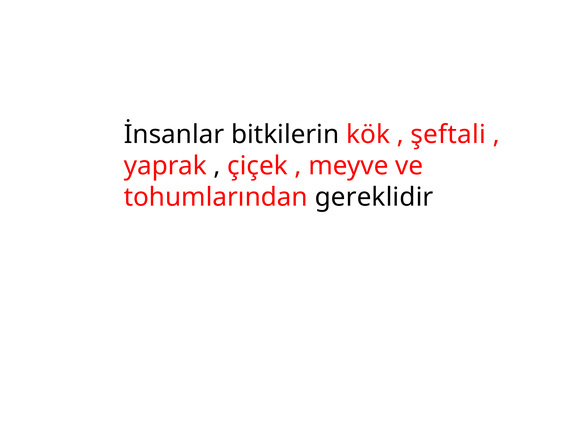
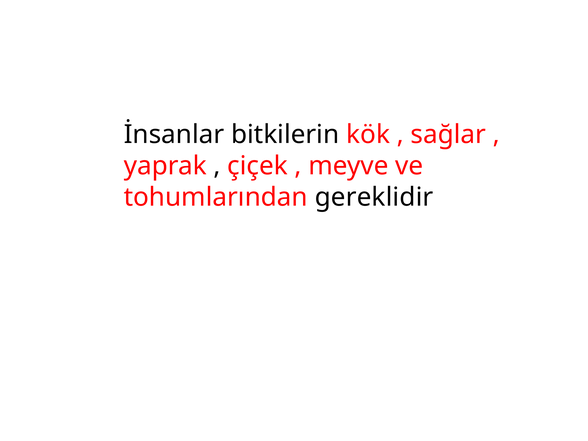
şeftali: şeftali -> sağlar (448, 134)
